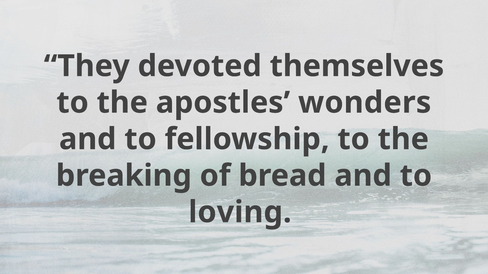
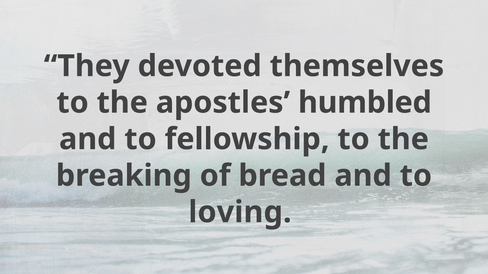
wonders: wonders -> humbled (365, 103)
